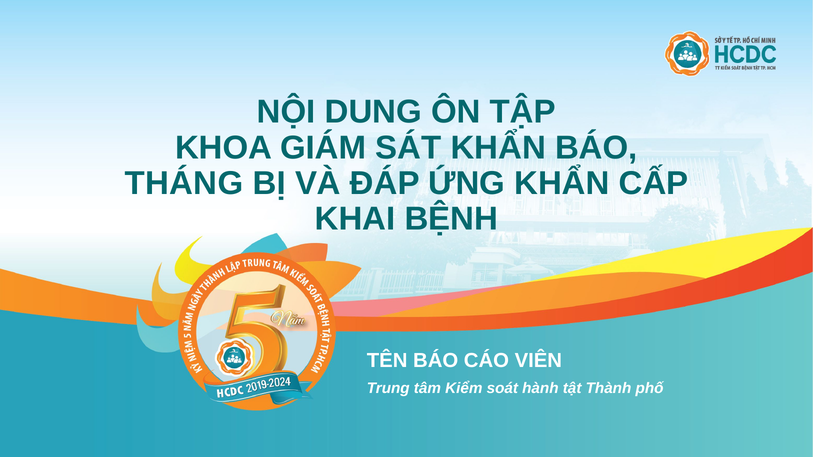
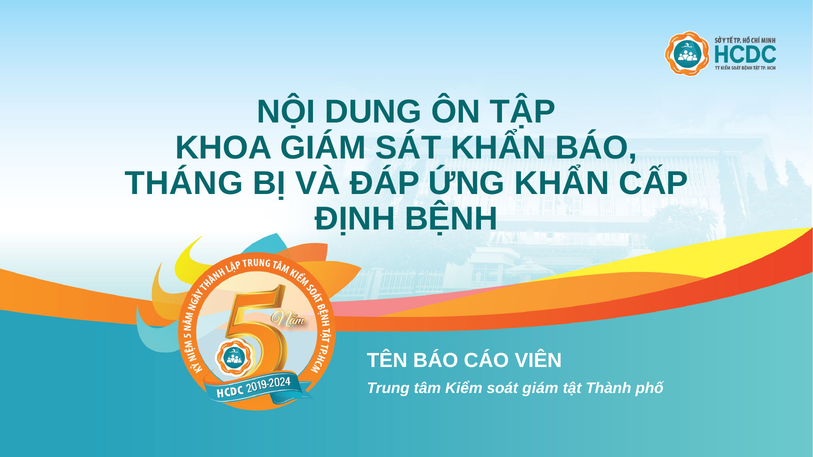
KHAI: KHAI -> ĐỊNH (355, 219)
soát hành: hành -> giám (540, 389)
